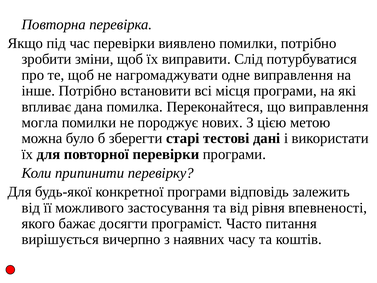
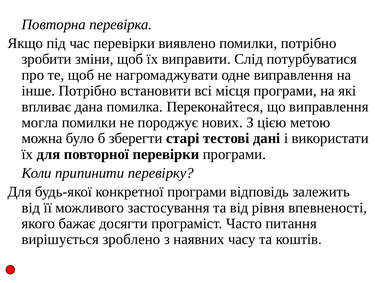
вичерпно: вичерпно -> зроблено (131, 239)
